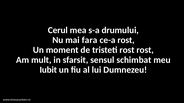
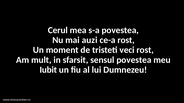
s-a drumului: drumului -> povestea (120, 30)
fara: fara -> auzi (90, 40)
tristeti rost: rost -> veci (127, 50)
sensul schimbat: schimbat -> povestea (134, 60)
